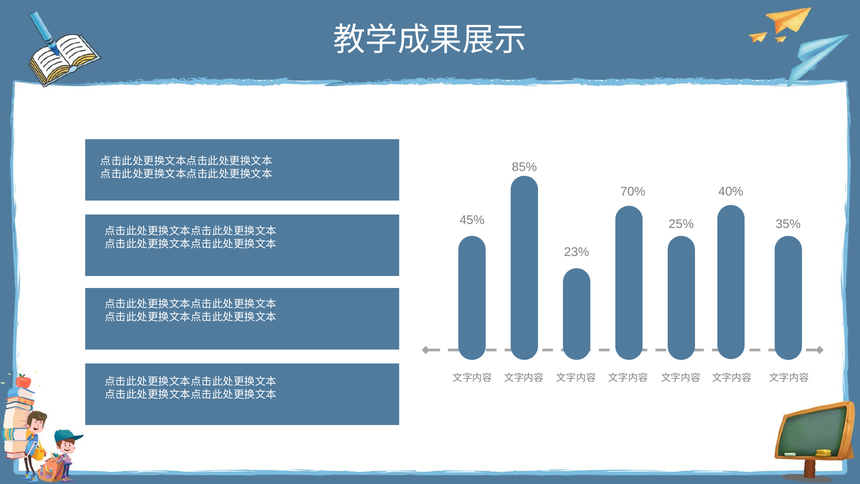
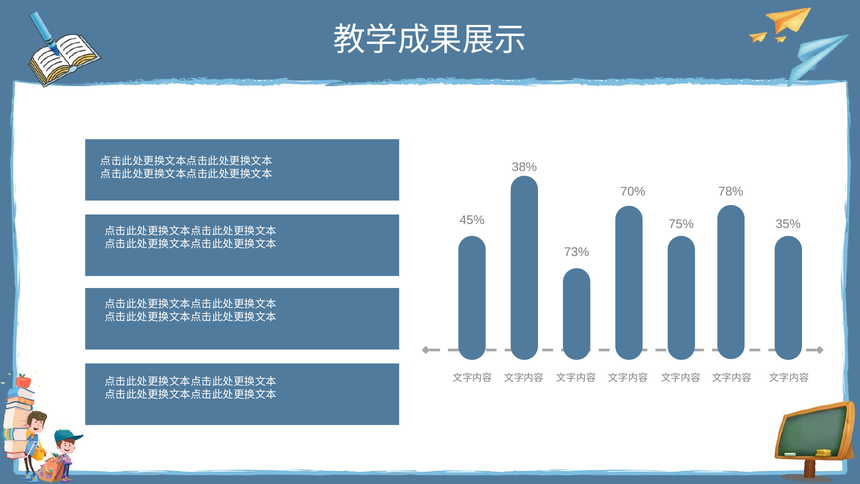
85%: 85% -> 38% (524, 167)
40%: 40% -> 78% (731, 191)
25%: 25% -> 75% (681, 224)
23%: 23% -> 73% (577, 252)
